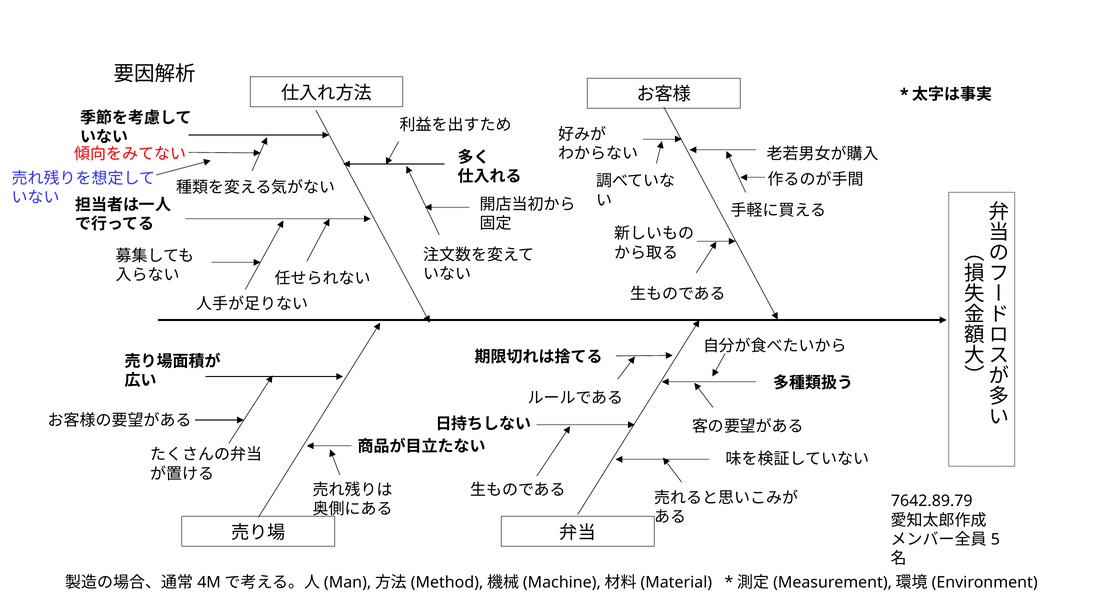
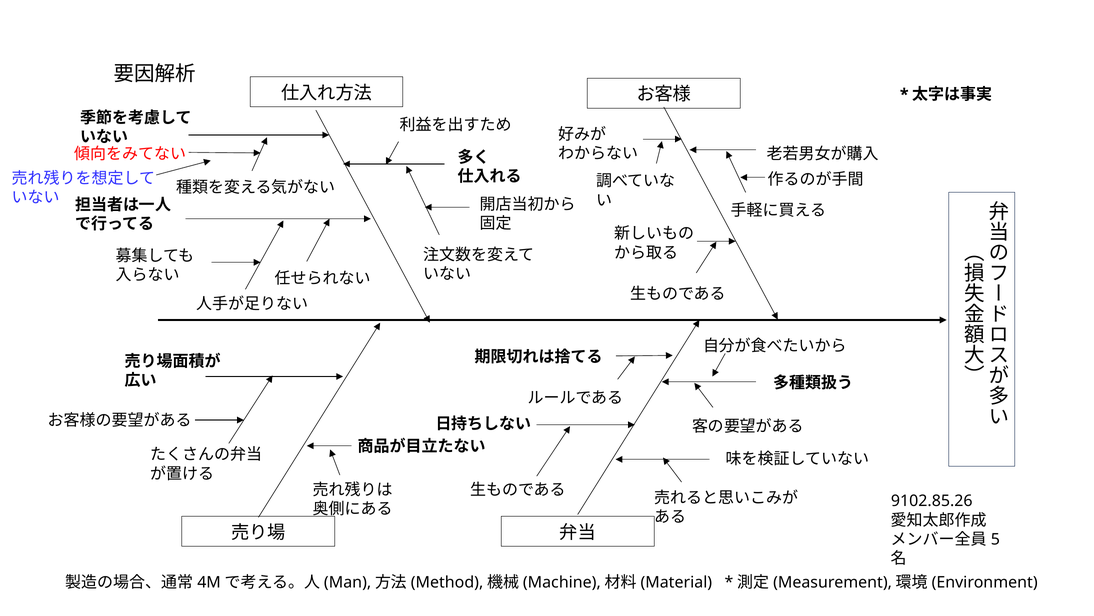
7642.89.79: 7642.89.79 -> 9102.85.26 (932, 501)
